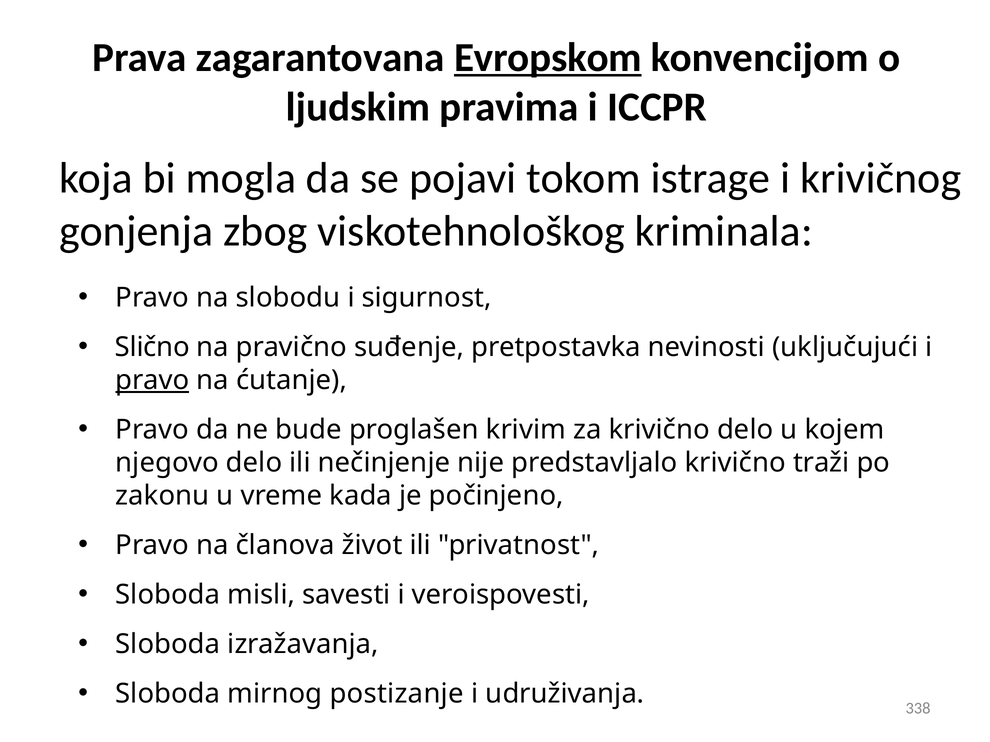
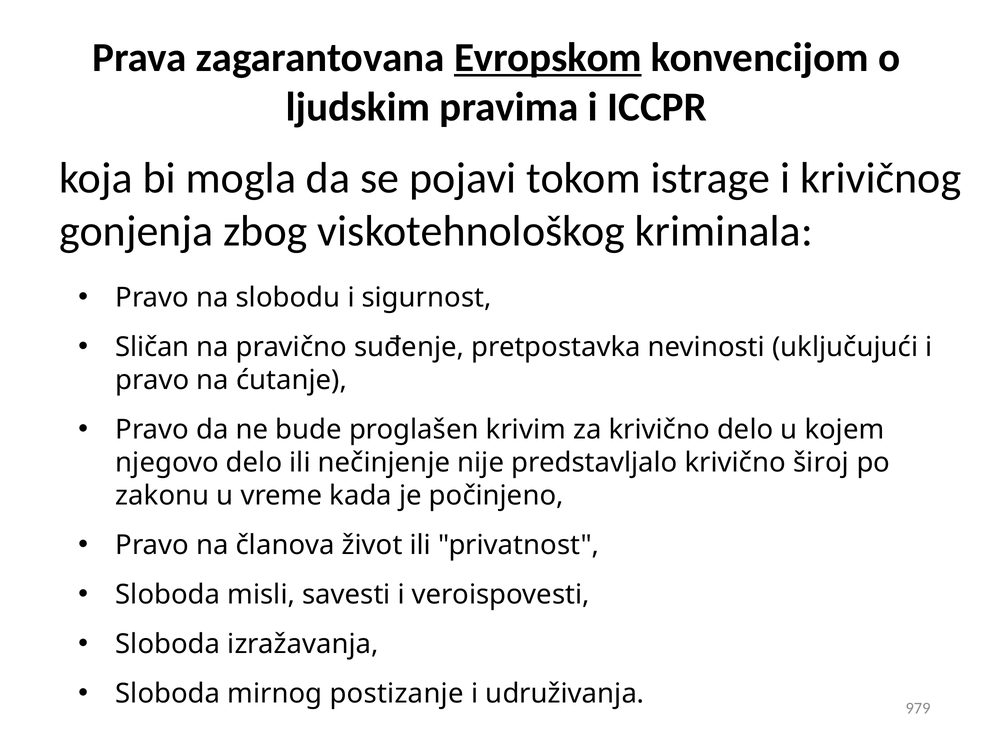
Slično: Slično -> Sličan (152, 347)
pravo underline: present -> none (152, 380)
traži: traži -> široj (821, 463)
338: 338 -> 979 (918, 709)
